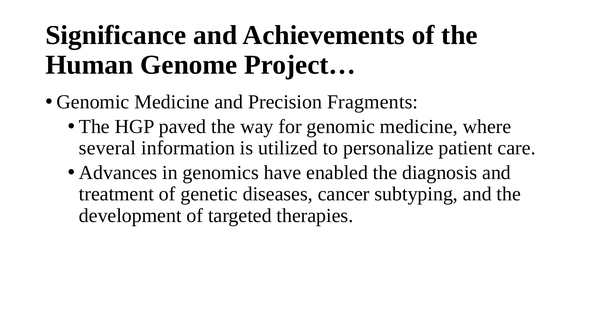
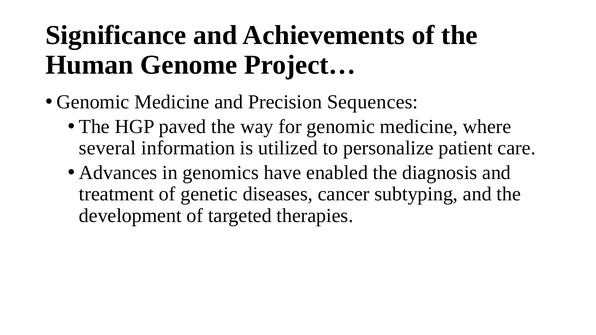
Fragments: Fragments -> Sequences (373, 102)
